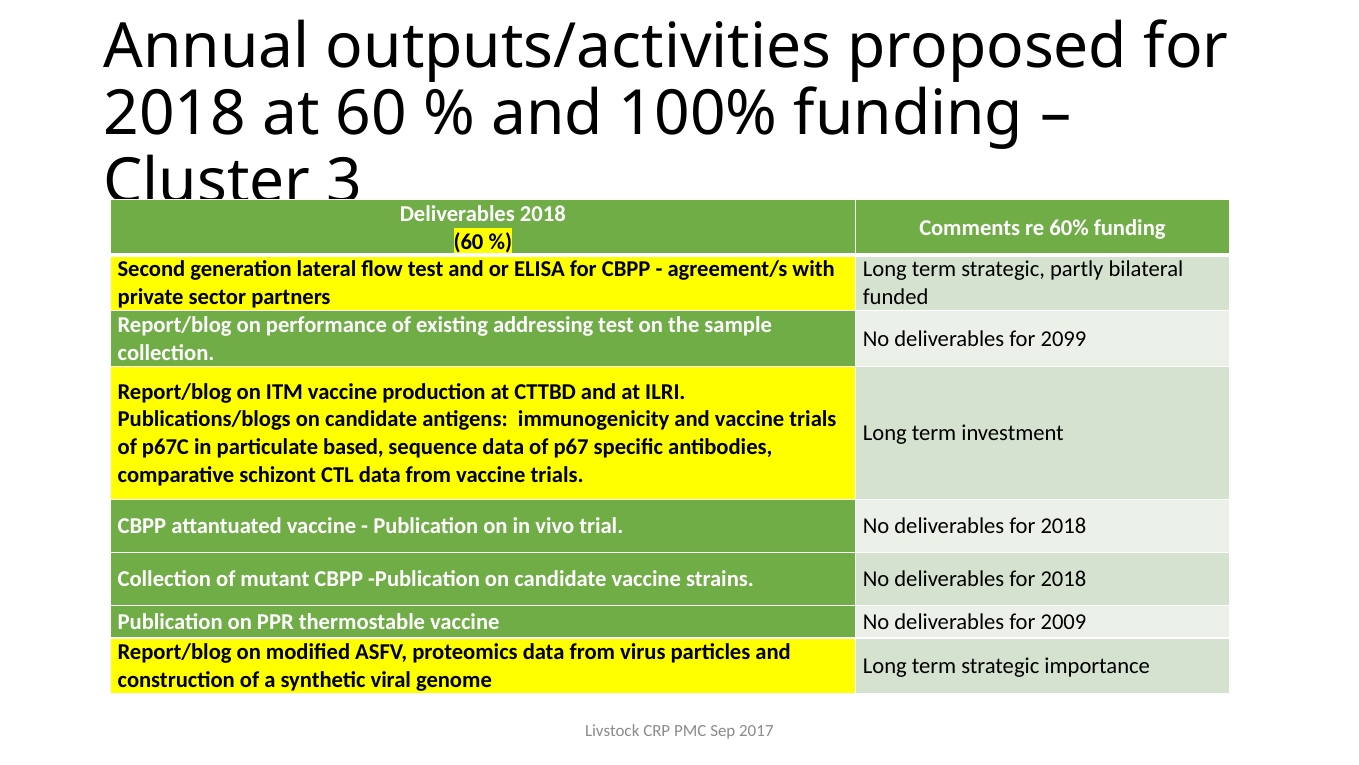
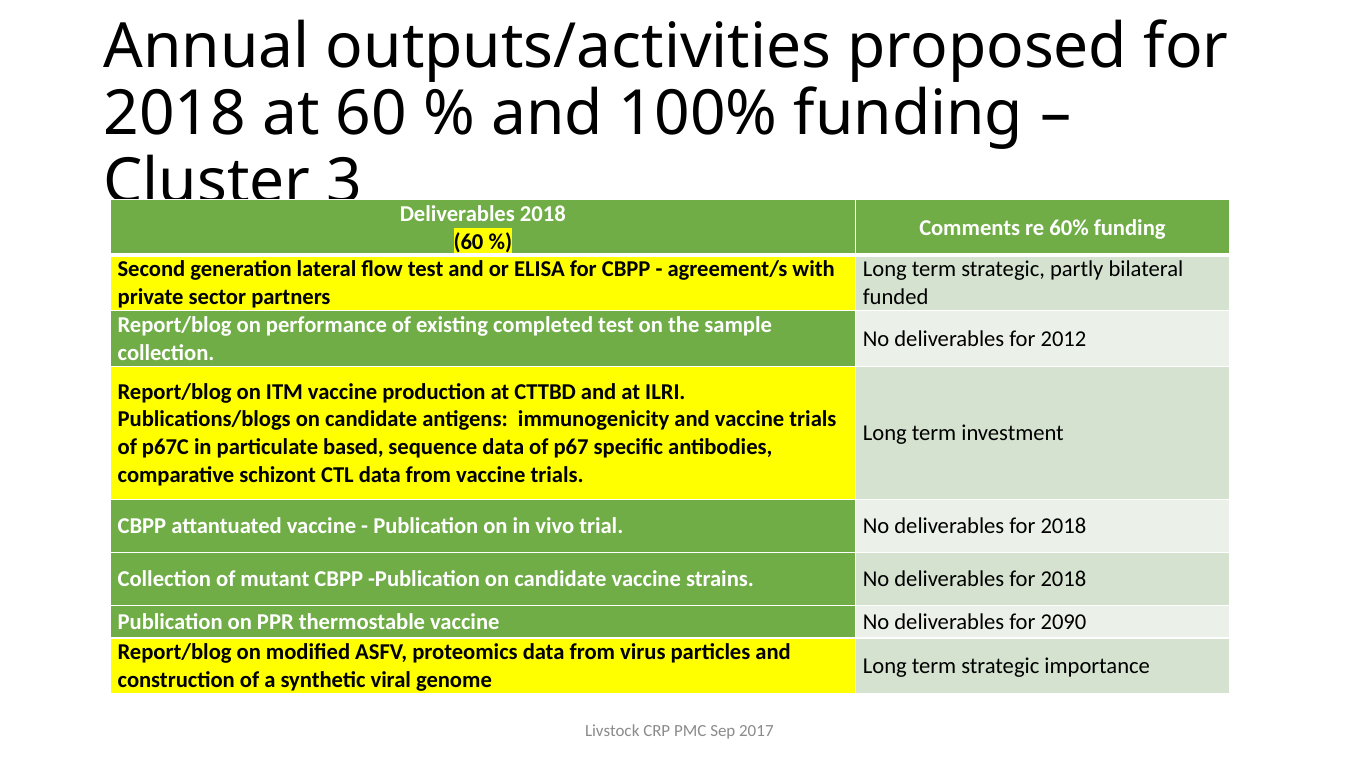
addressing: addressing -> completed (543, 325)
2099: 2099 -> 2012 (1063, 338)
2009: 2009 -> 2090 (1063, 622)
